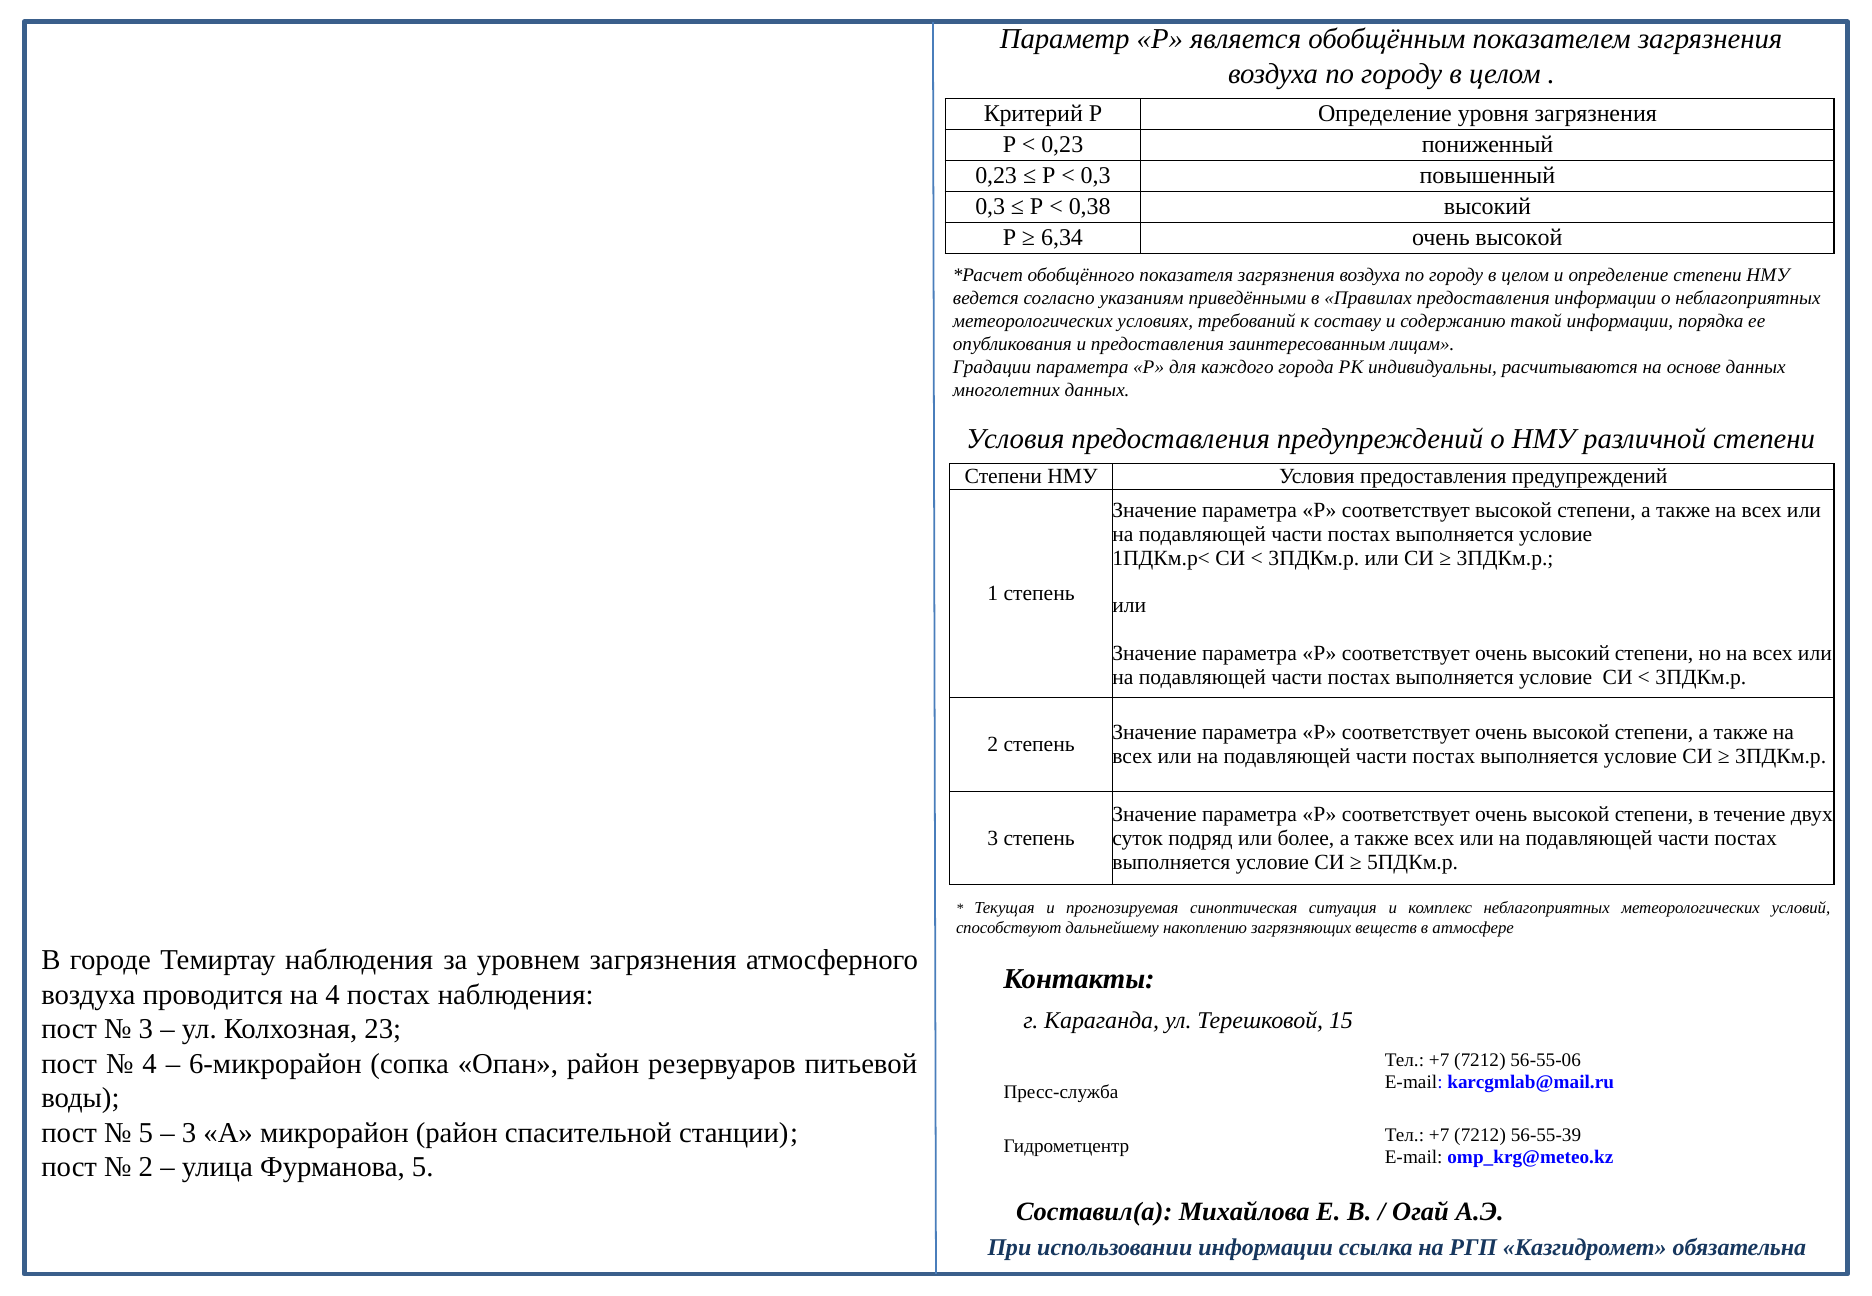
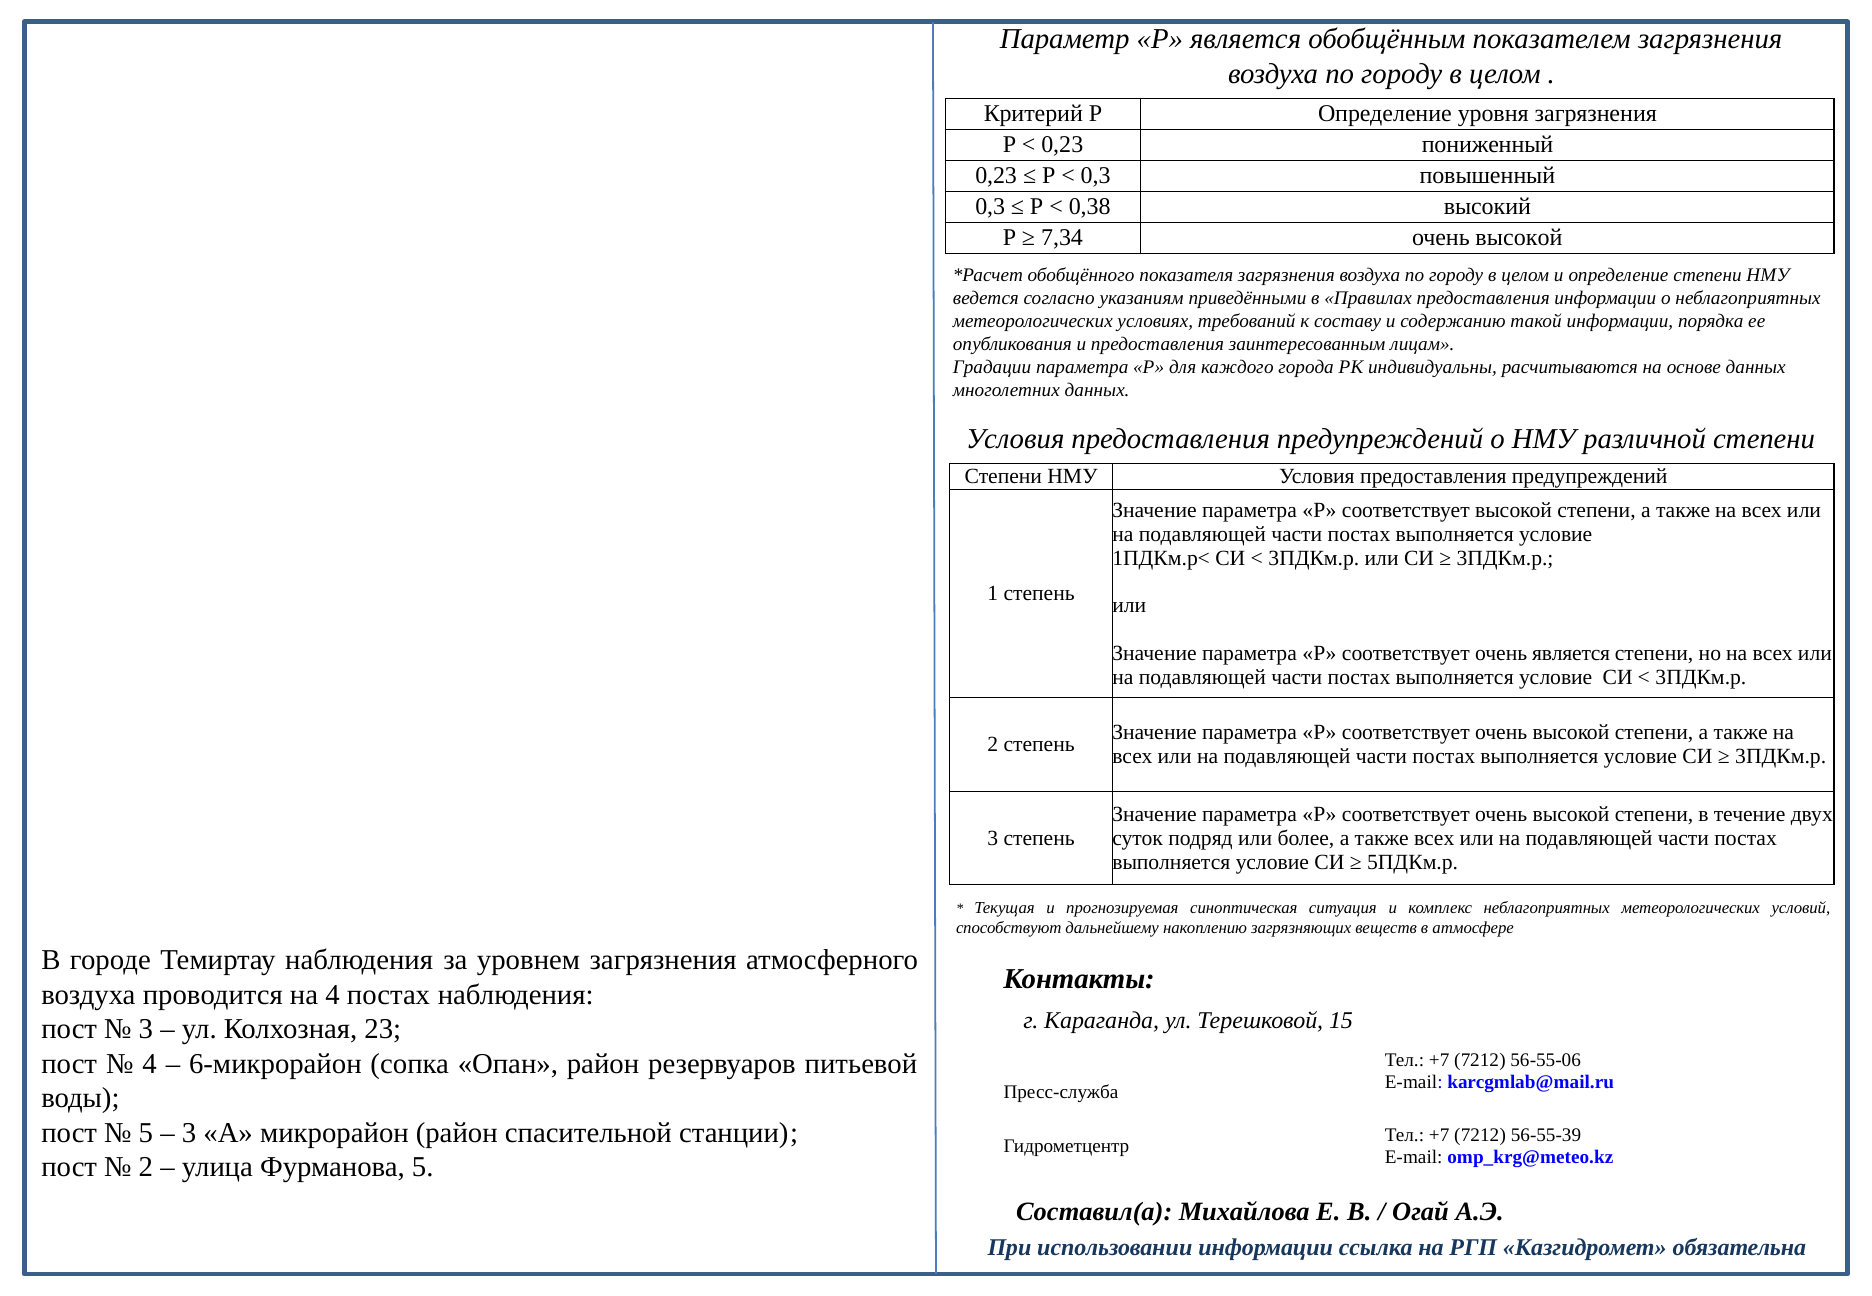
6,34: 6,34 -> 7,34 (1062, 237)
очень высокий: высокий -> является (1571, 654)
